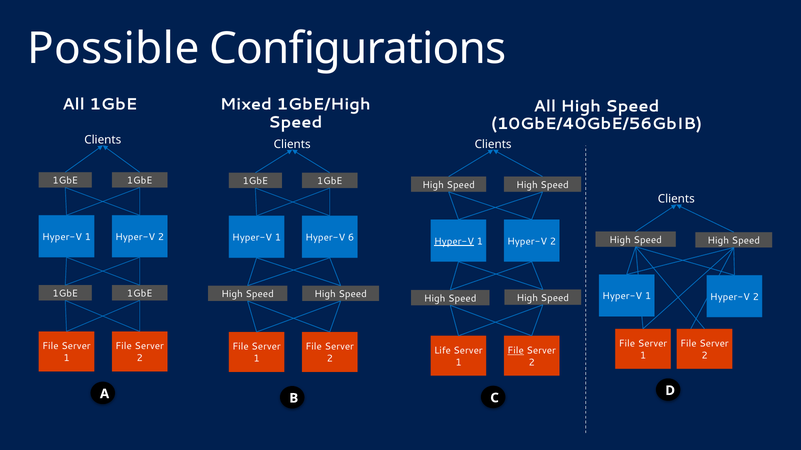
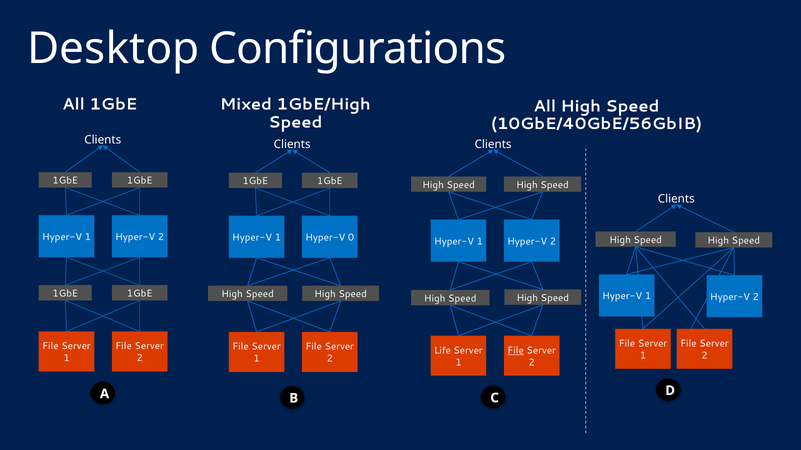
Possible: Possible -> Desktop (113, 49)
6: 6 -> 0 (351, 238)
Hyper-V underline: present -> none (454, 242)
